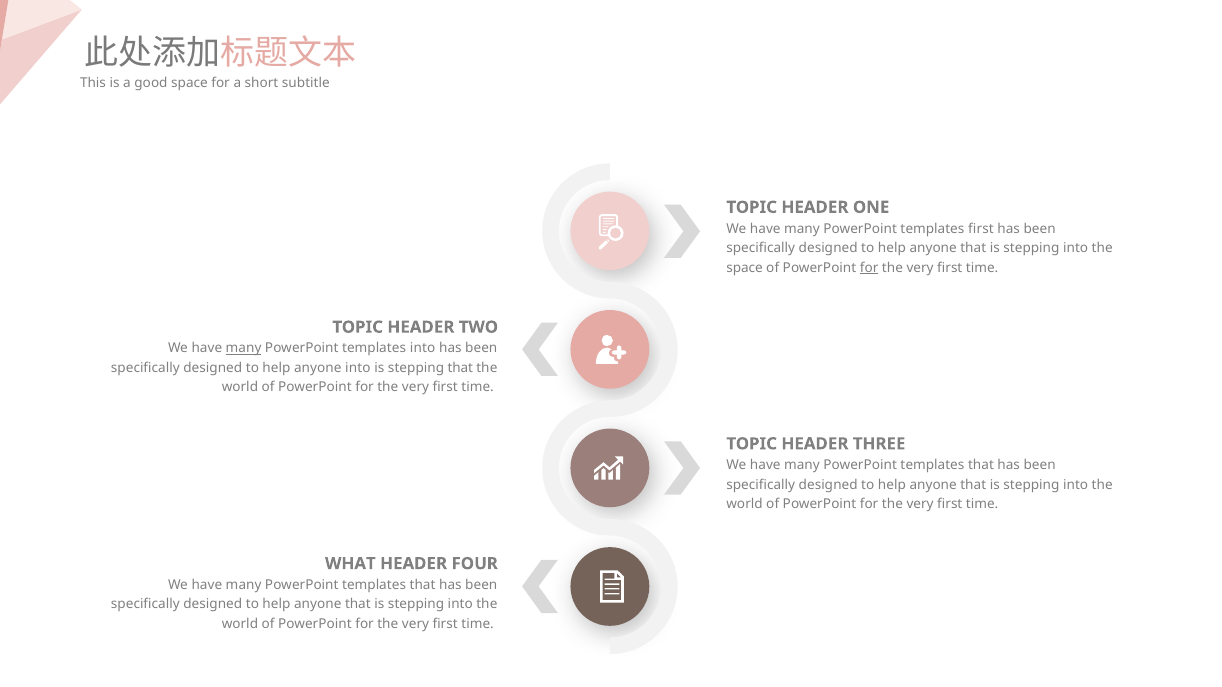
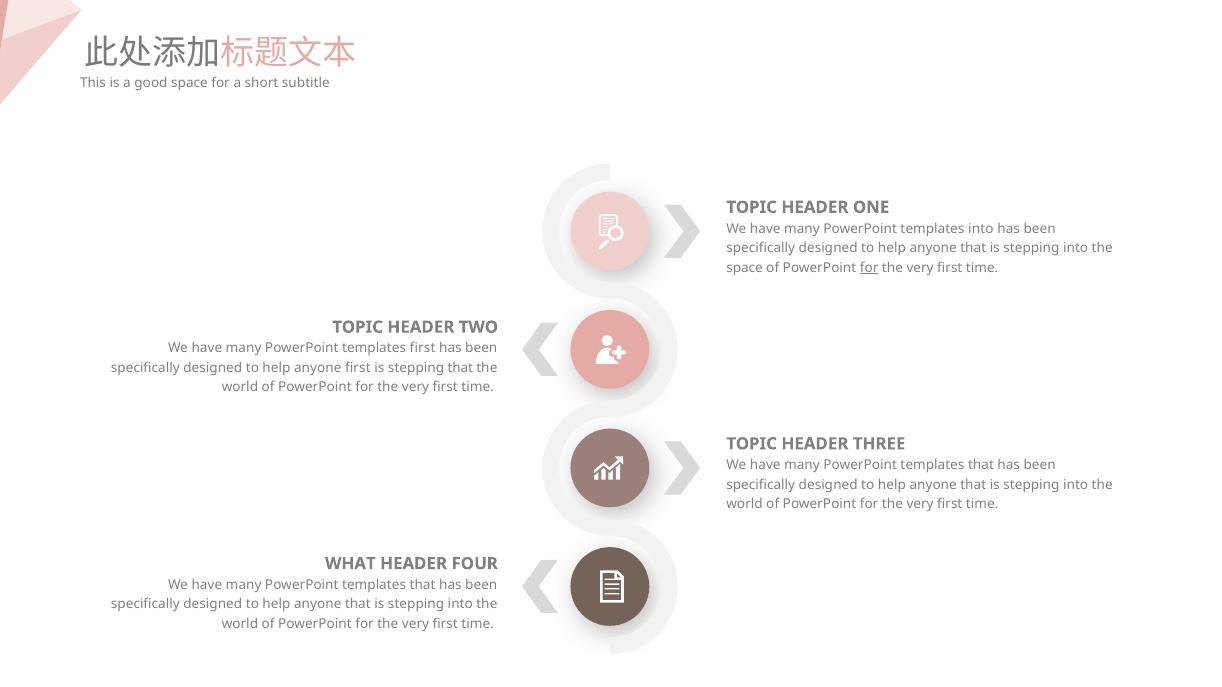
templates first: first -> into (981, 229)
many underline: present -> none (244, 349)
templates into: into -> first (423, 349)
anyone into: into -> first (358, 368)
